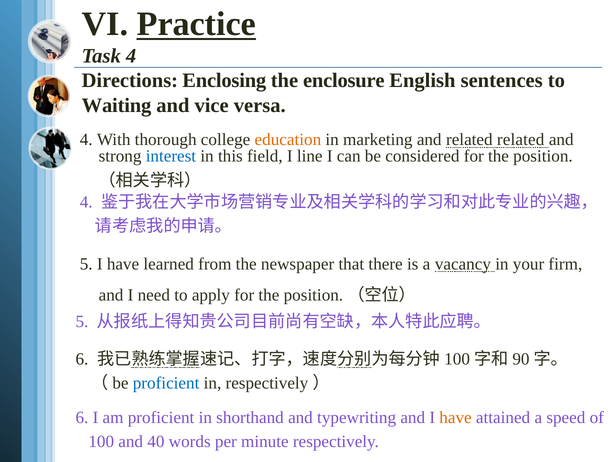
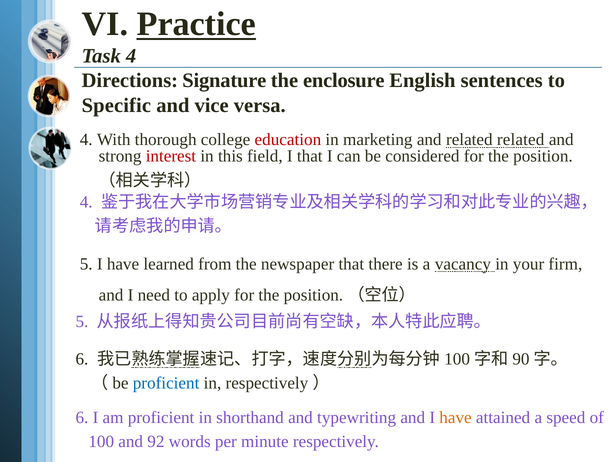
Enclosing: Enclosing -> Signature (224, 81)
Waiting: Waiting -> Specific (116, 105)
education colour: orange -> red (288, 140)
interest colour: blue -> red (171, 156)
I line: line -> that (310, 156)
40: 40 -> 92 (156, 442)
